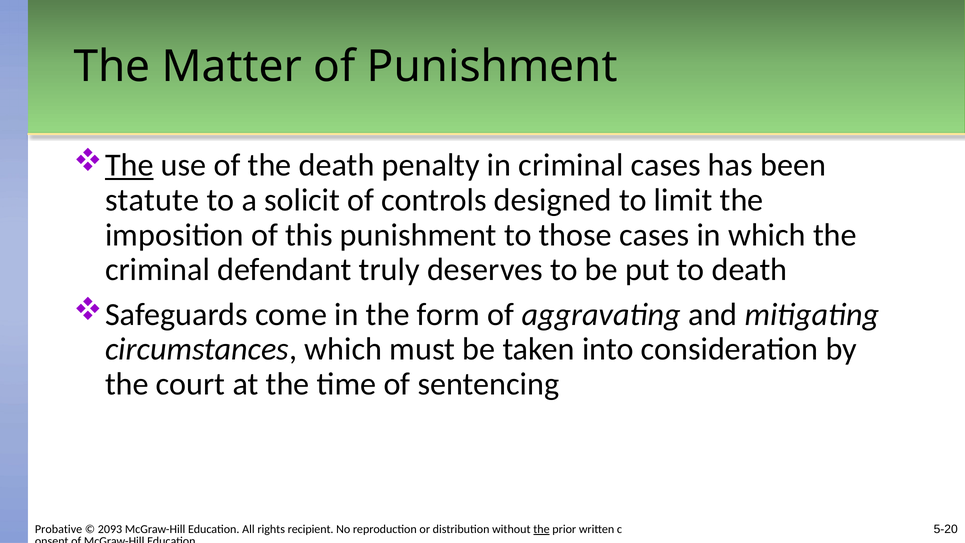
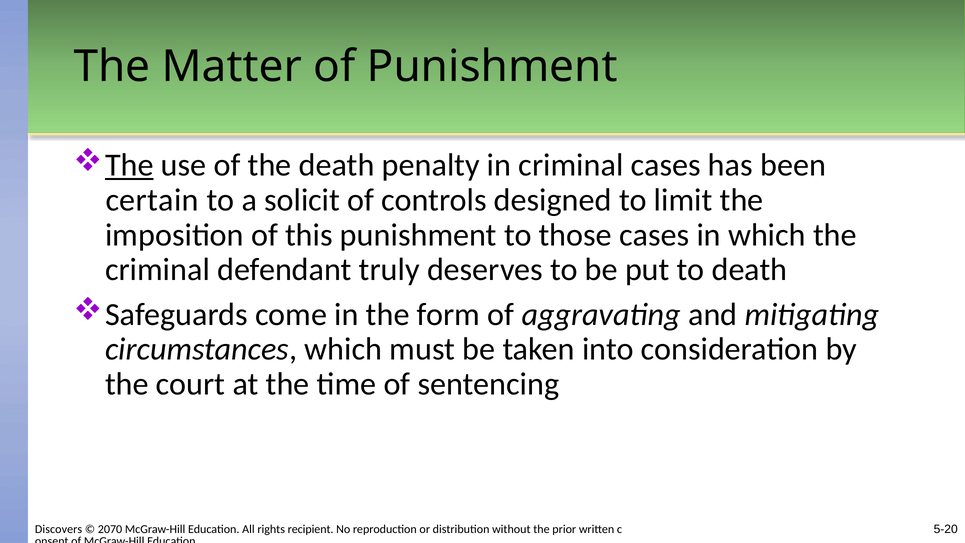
statute: statute -> certain (152, 200)
Probative: Probative -> Discovers (59, 529)
2093: 2093 -> 2070 (110, 529)
the underline: present -> none (542, 529)
